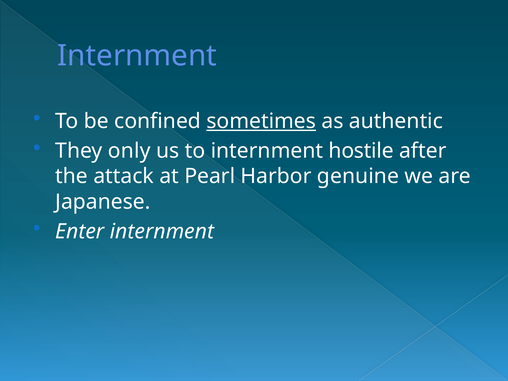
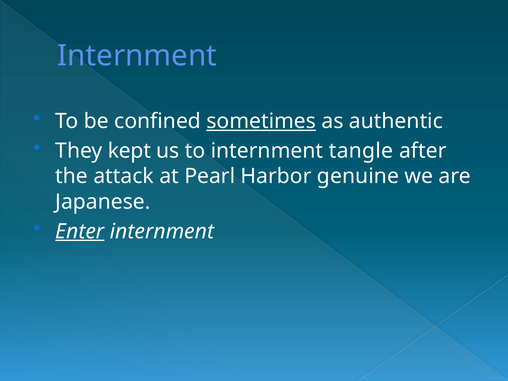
only: only -> kept (129, 151)
hostile: hostile -> tangle (361, 151)
Enter underline: none -> present (80, 231)
